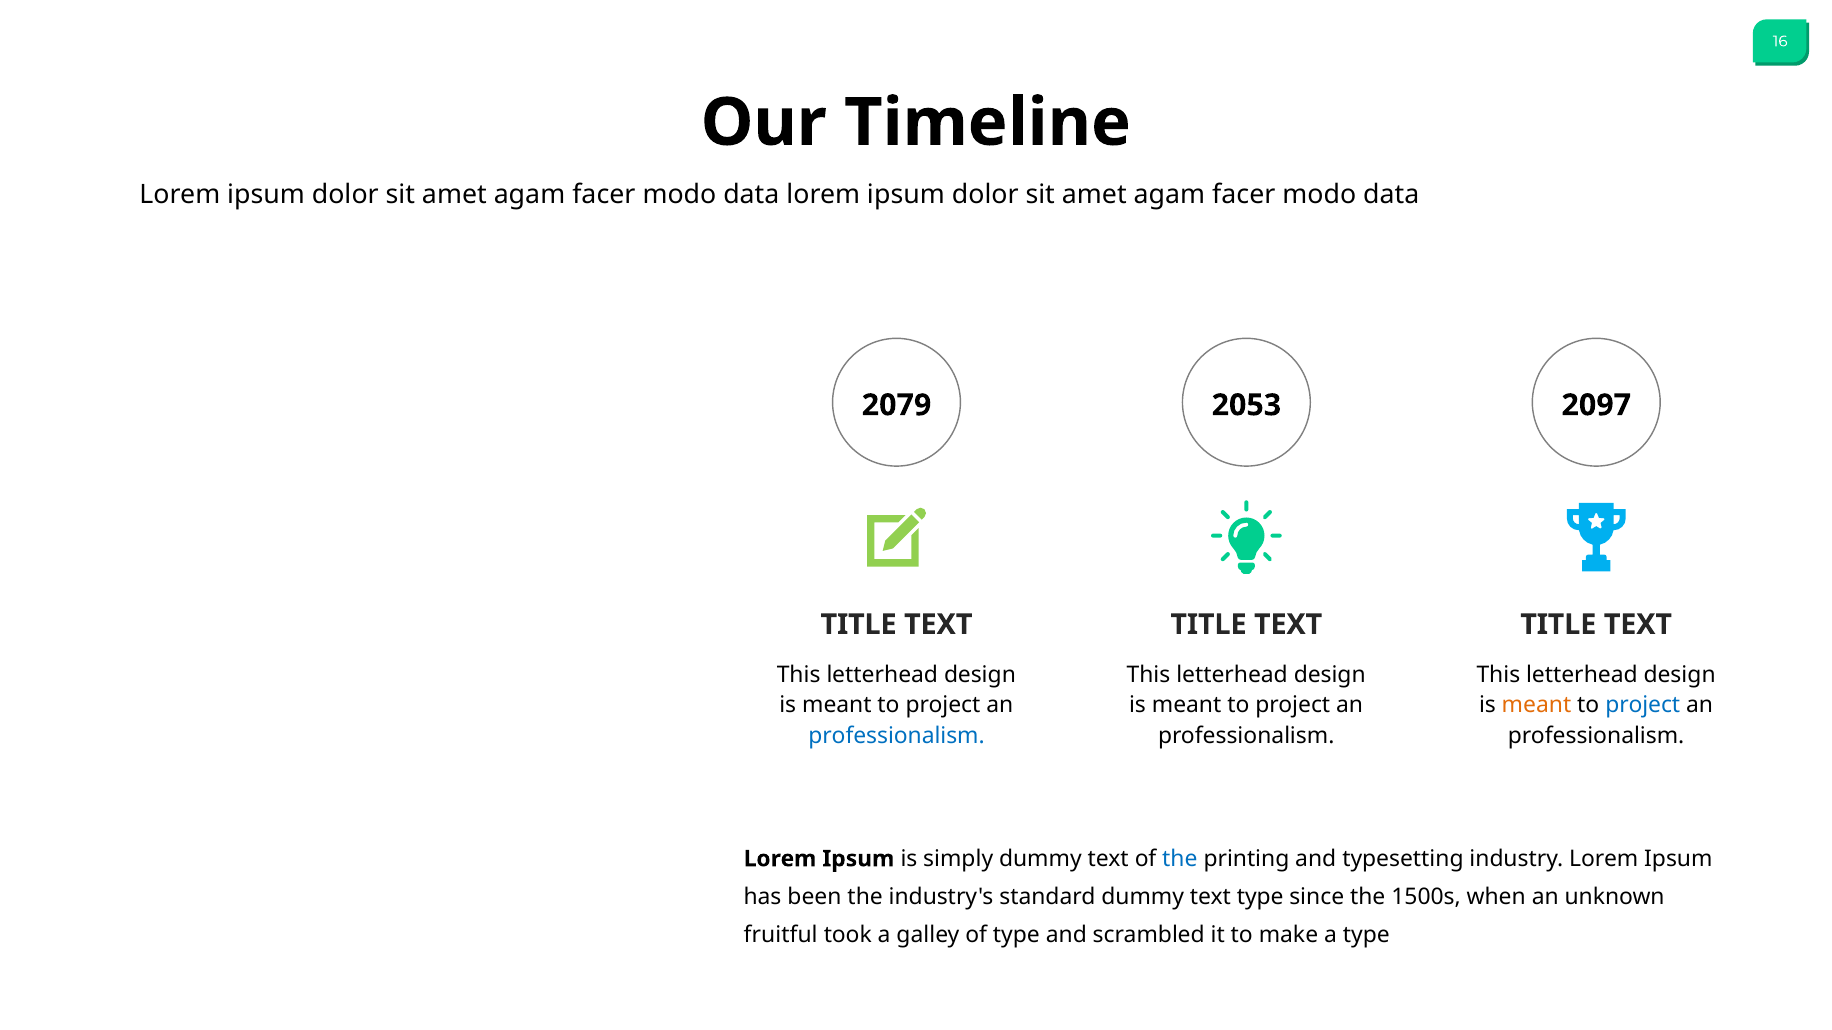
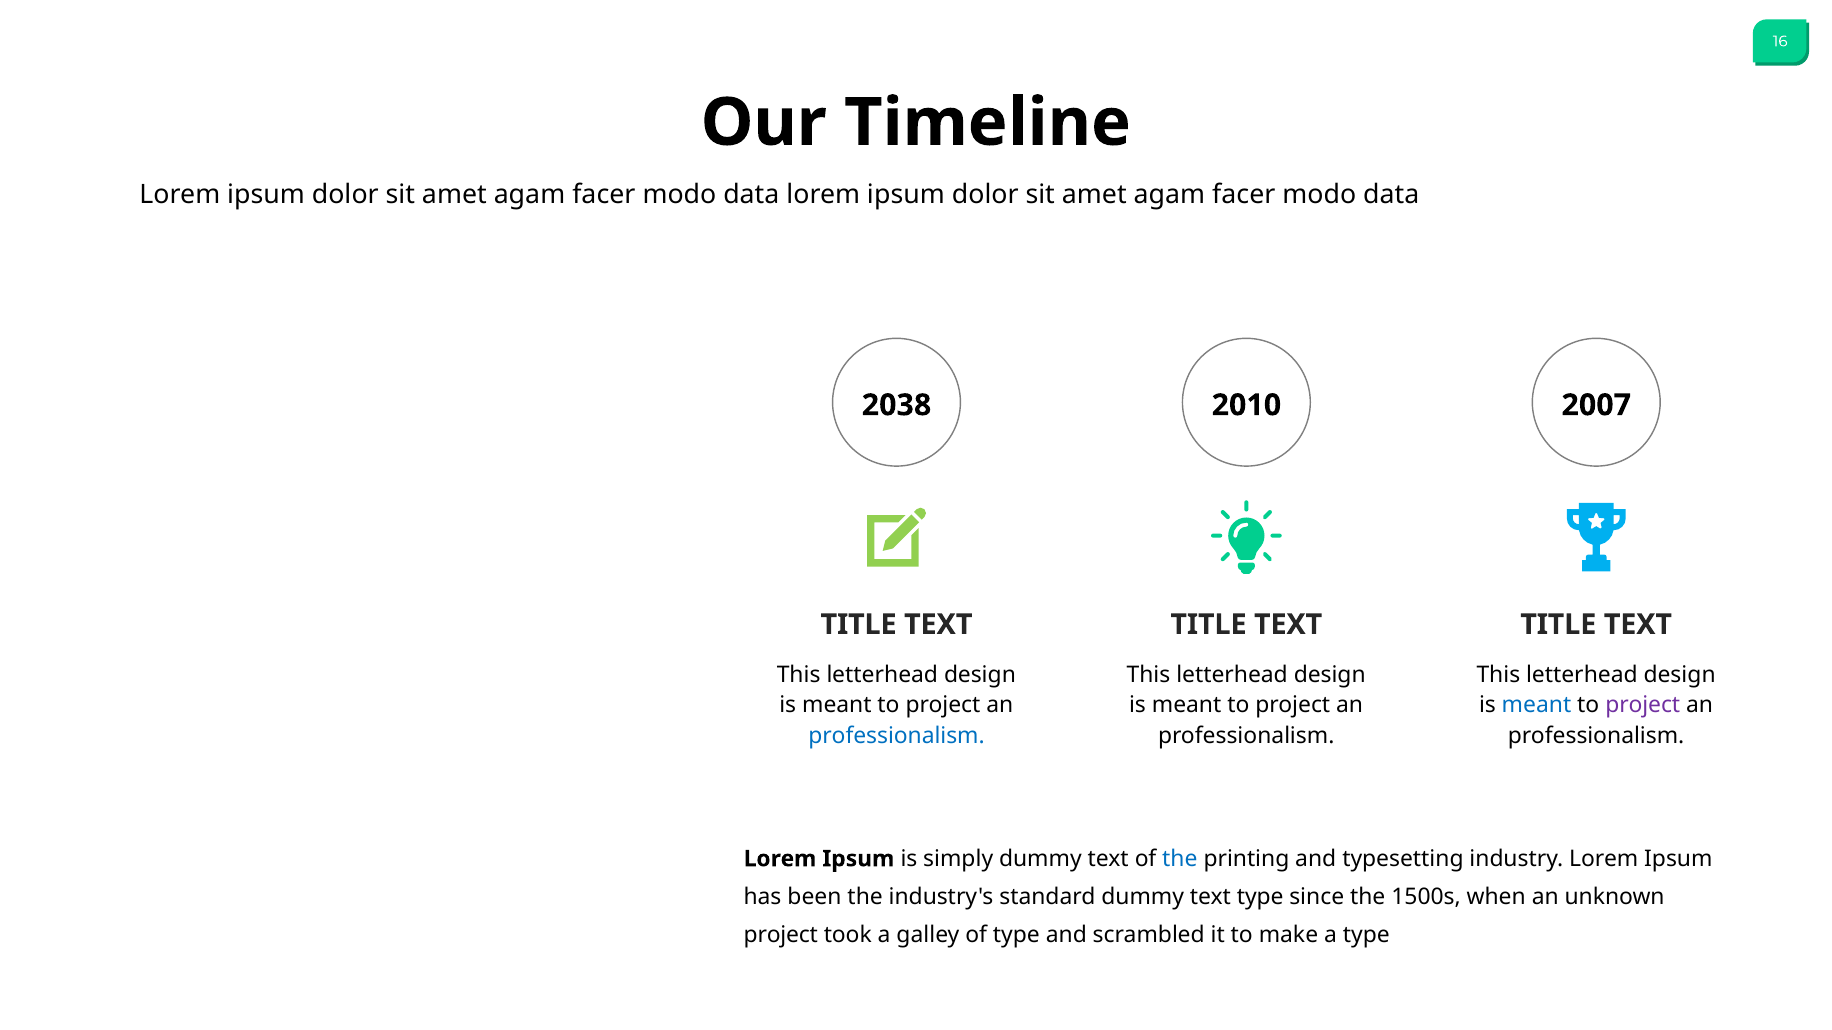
2079: 2079 -> 2038 (897, 405)
2053: 2053 -> 2010 (1246, 405)
2097: 2097 -> 2007 (1596, 405)
meant colour: orange -> blue (1537, 706)
project colour: blue -> purple (1643, 706)
fruitful: fruitful -> project (781, 936)
